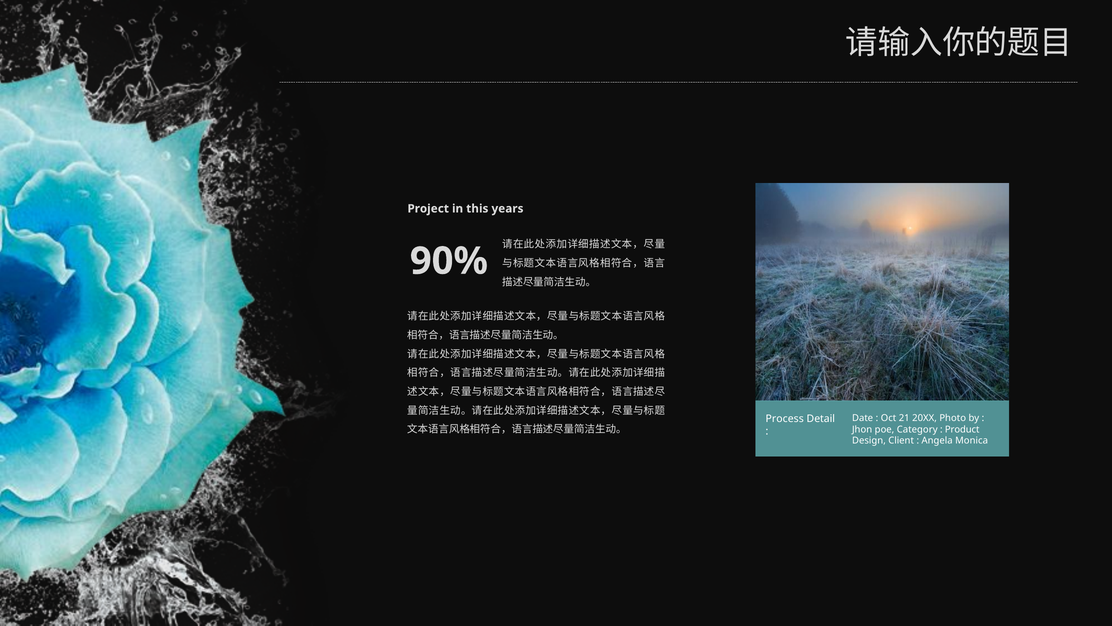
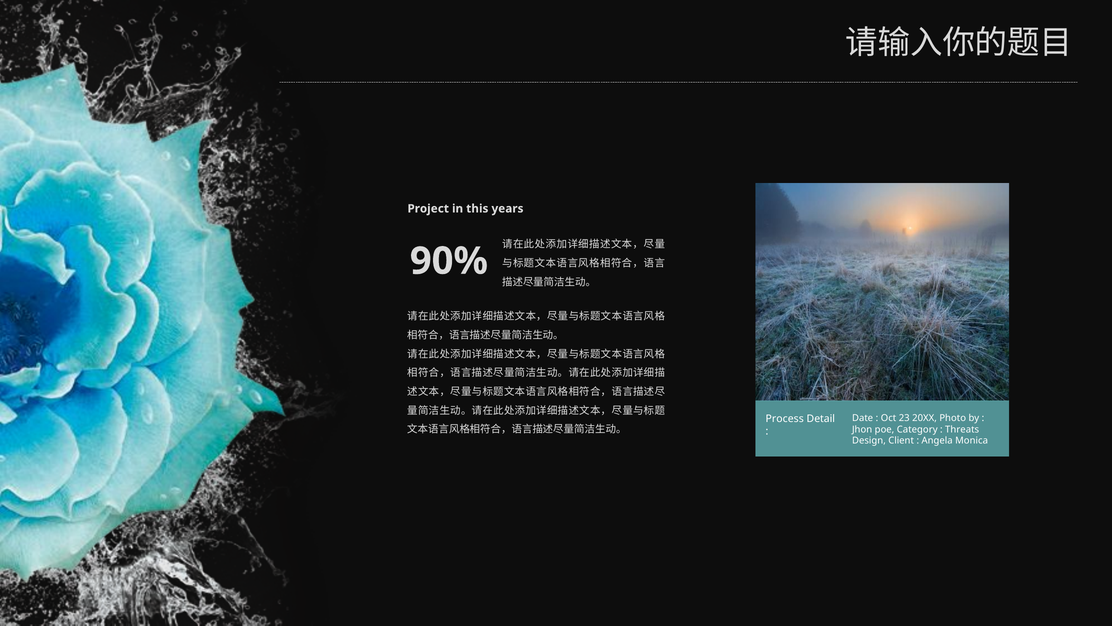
21: 21 -> 23 (904, 418)
Product: Product -> Threats (962, 429)
